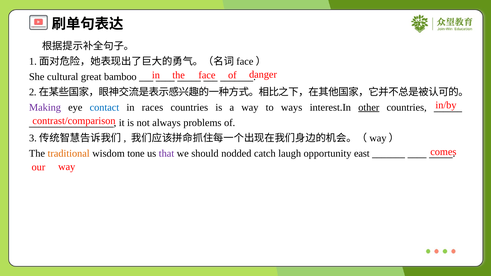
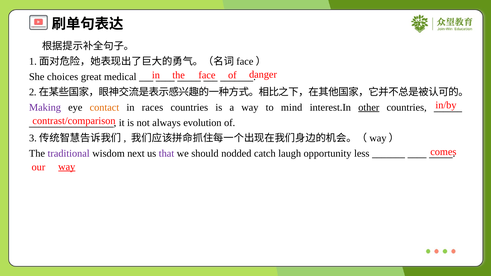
cultural: cultural -> choices (63, 77)
bamboo: bamboo -> medical (120, 77)
contact colour: blue -> orange (104, 107)
ways: ways -> mind (292, 107)
problems: problems -> evolution (202, 123)
traditional colour: orange -> purple (69, 153)
tone: tone -> next (136, 153)
east: east -> less (362, 153)
way underline: none -> present (67, 167)
